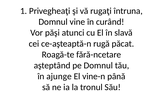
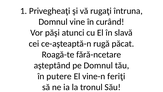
ajunge: ajunge -> putere (59, 76)
până: până -> feriţi (116, 76)
